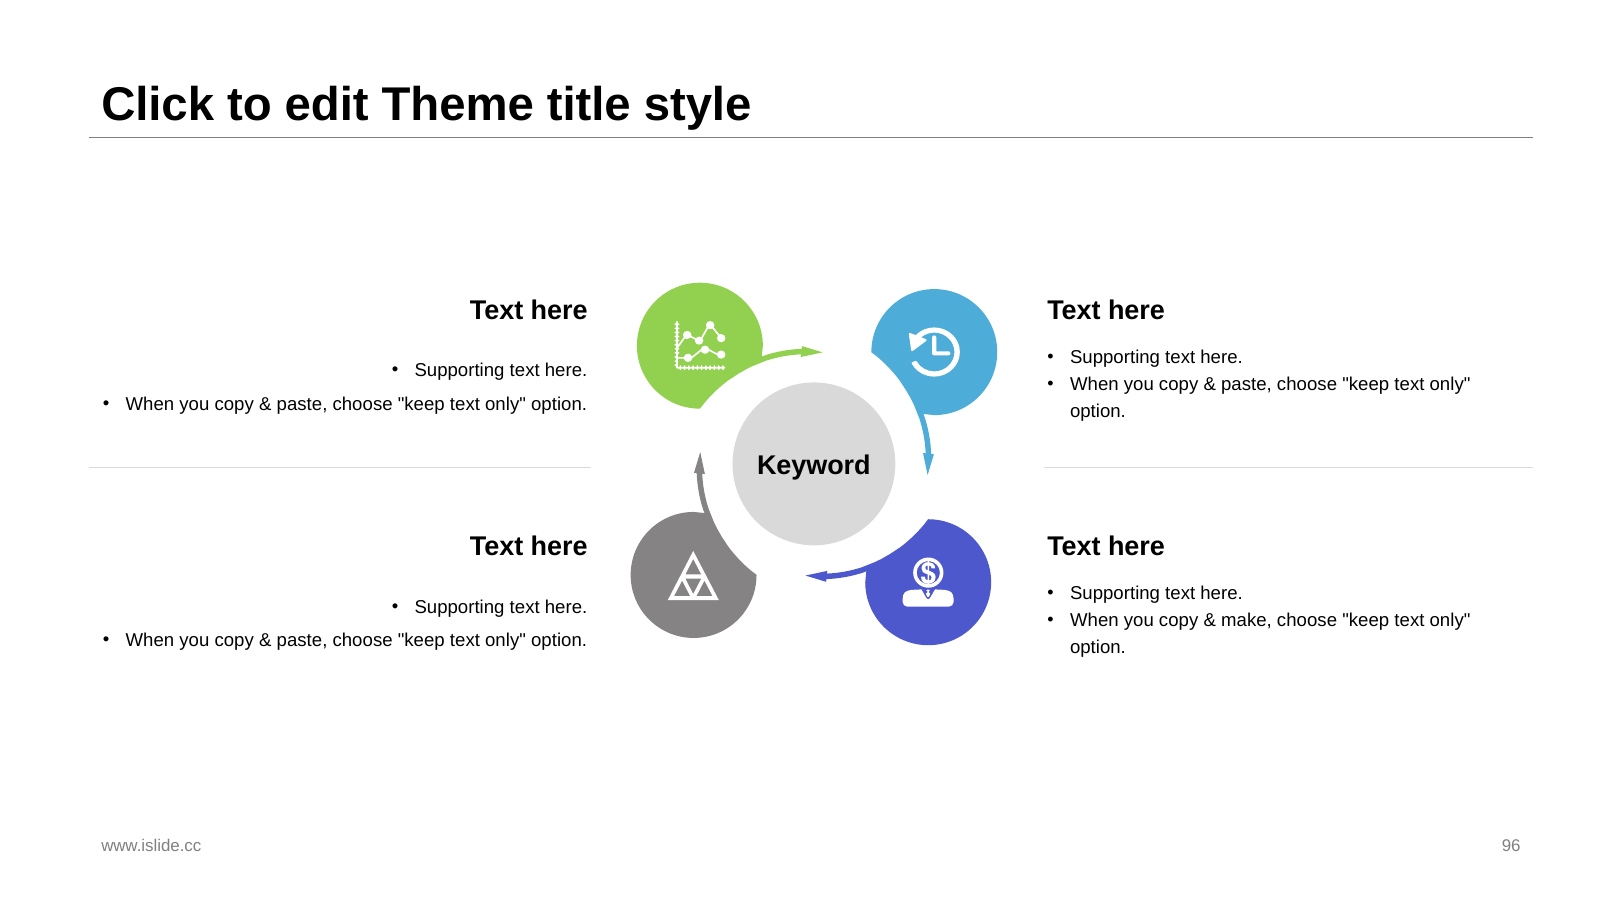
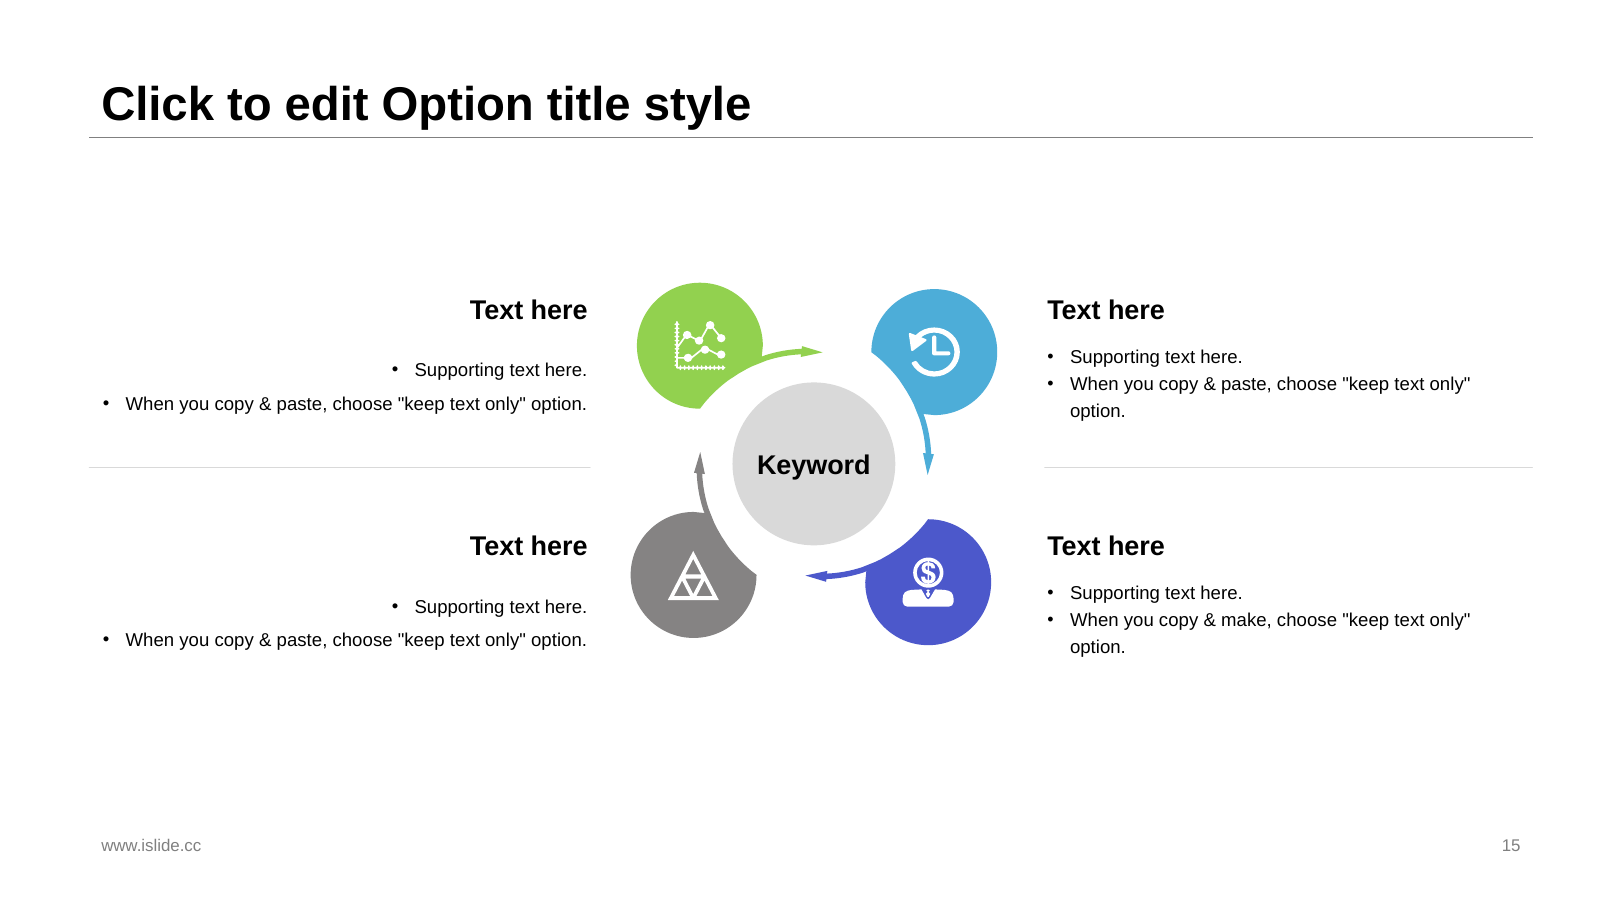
edit Theme: Theme -> Option (458, 105)
96: 96 -> 15 (1511, 845)
